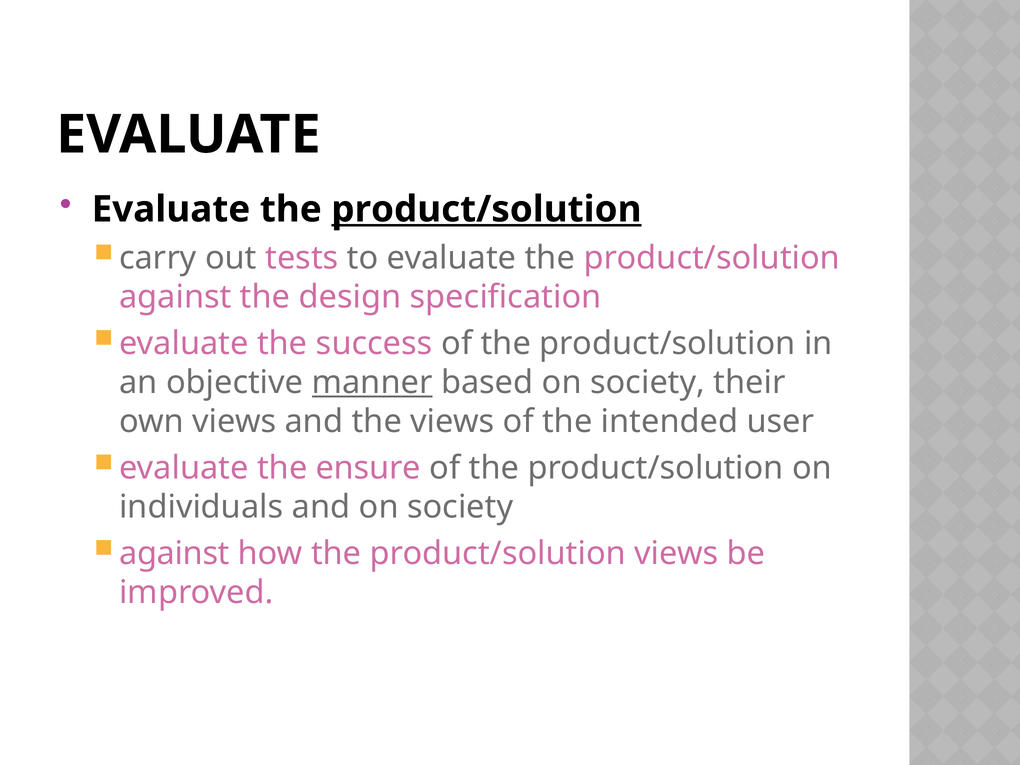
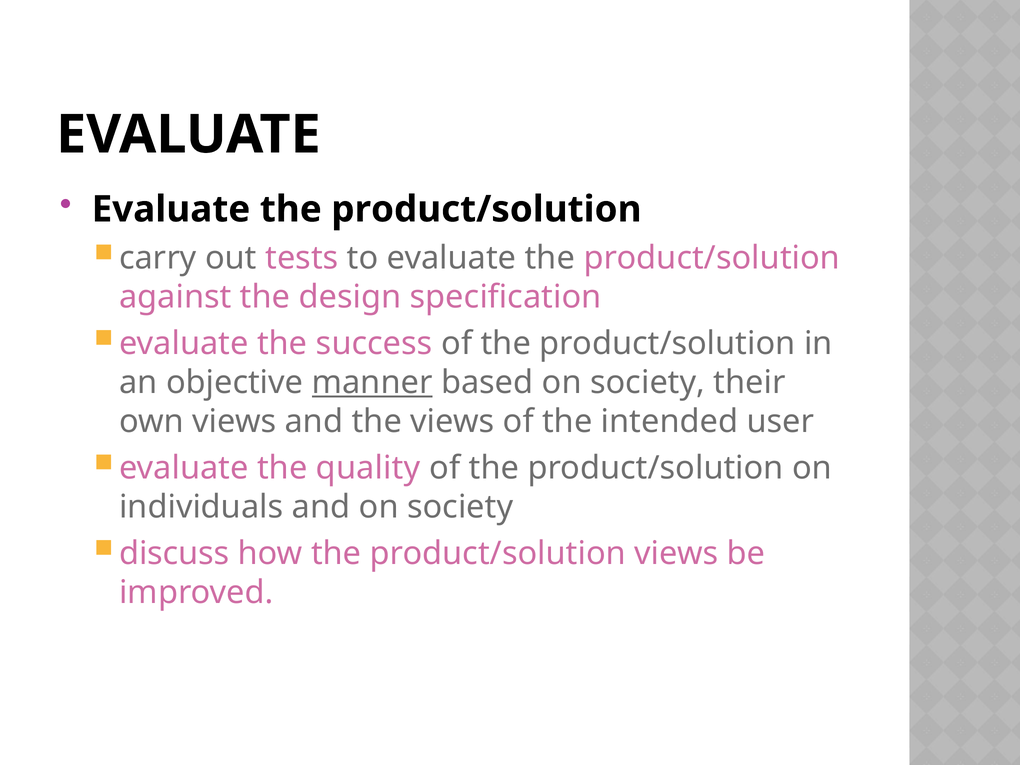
product/solution underline: present -> none (486, 209)
ensure: ensure -> quality (368, 468)
against: against -> discuss (174, 553)
